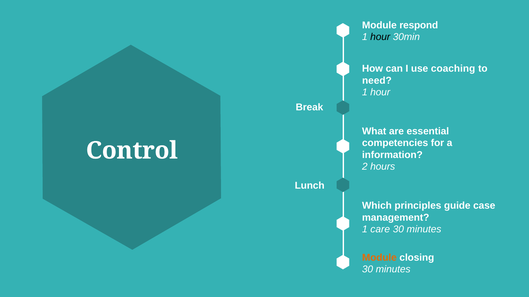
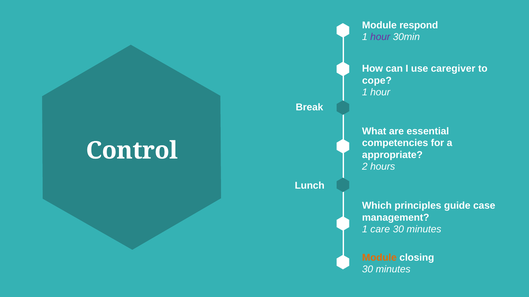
hour colour: black -> purple (380, 37)
coaching: coaching -> caregiver (453, 69)
need: need -> cope (377, 81)
information: information -> appropriate (392, 155)
